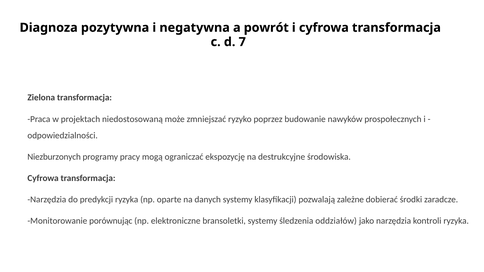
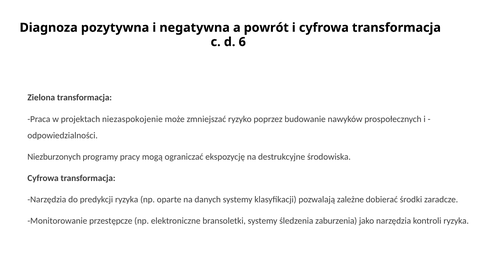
7: 7 -> 6 (242, 42)
niedostosowaną: niedostosowaną -> niezaspokojenie (132, 119)
porównując: porównując -> przestępcze (111, 221)
oddziałów: oddziałów -> zaburzenia (336, 221)
